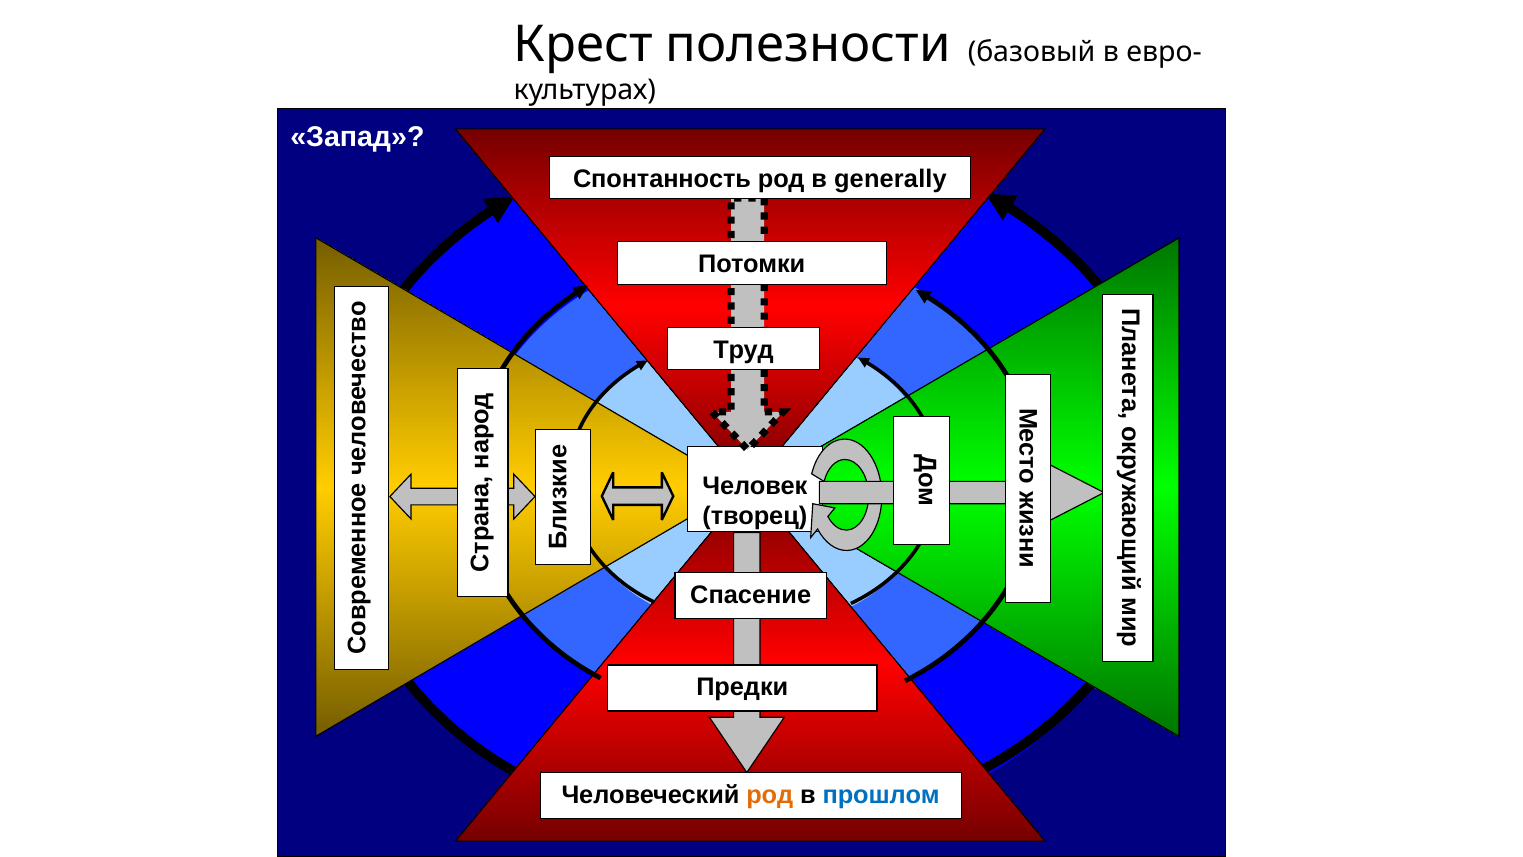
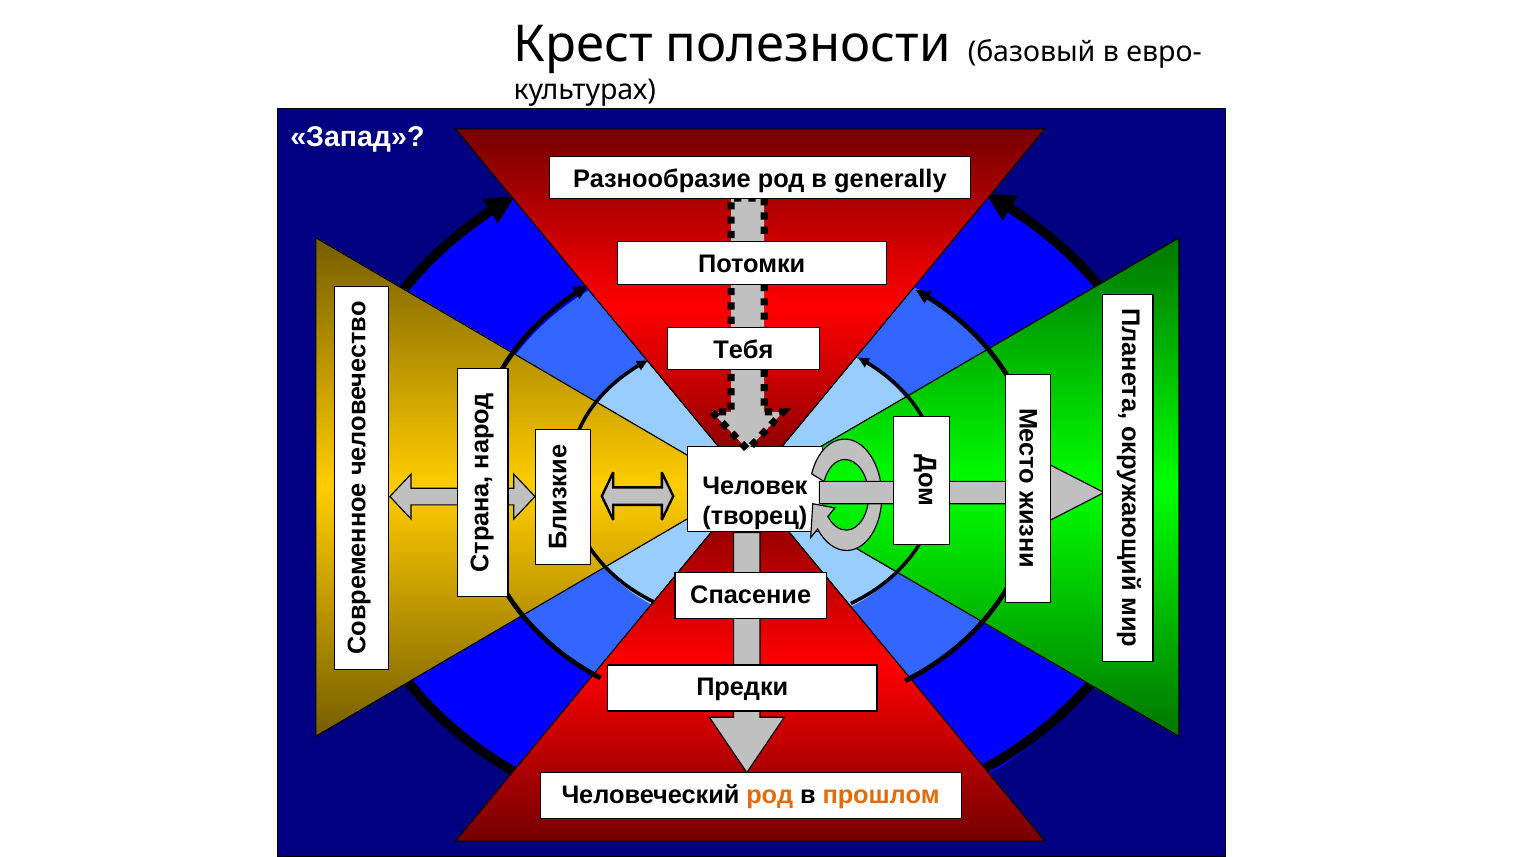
Спонтанность: Спонтанность -> Разнообразие (662, 179)
Труд: Труд -> Тебя (743, 350)
прошлом colour: blue -> orange (881, 795)
